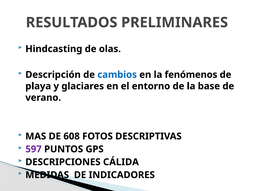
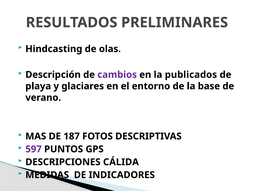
cambios colour: blue -> purple (117, 74)
fenómenos: fenómenos -> publicados (191, 74)
608: 608 -> 187 (72, 136)
